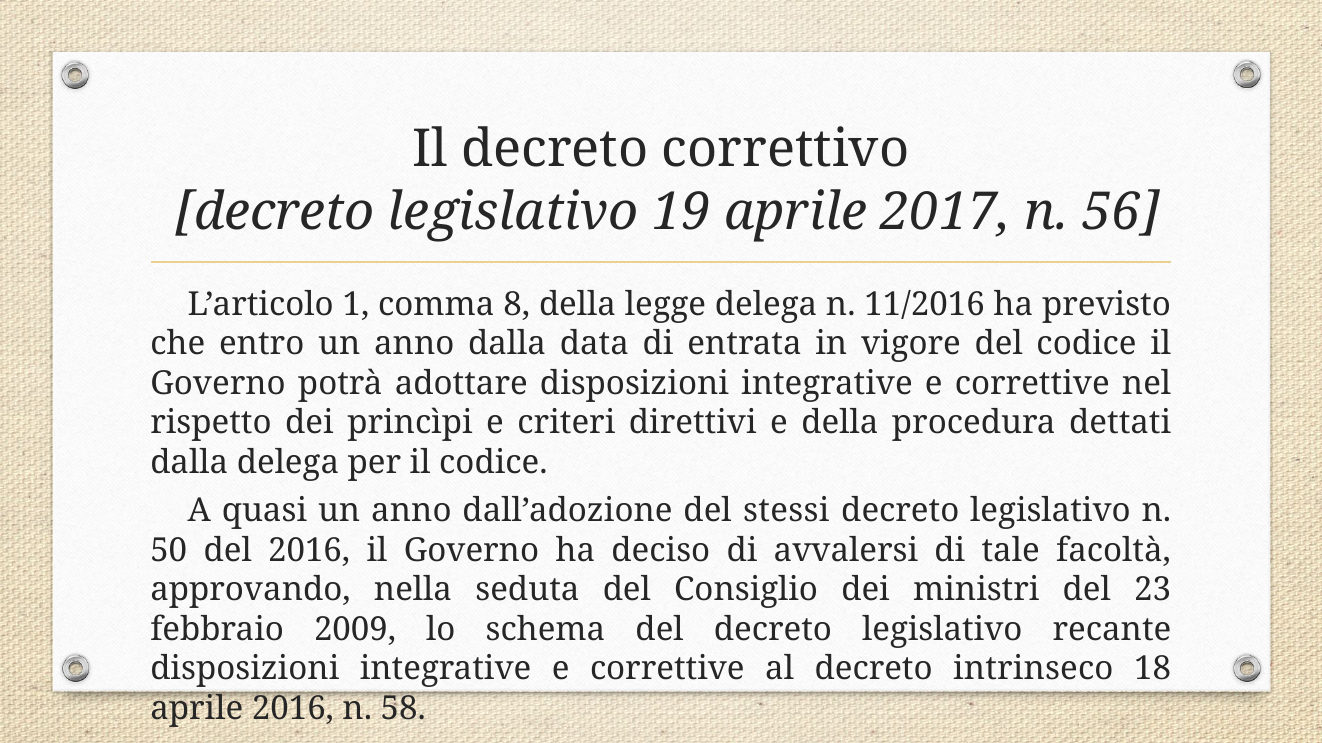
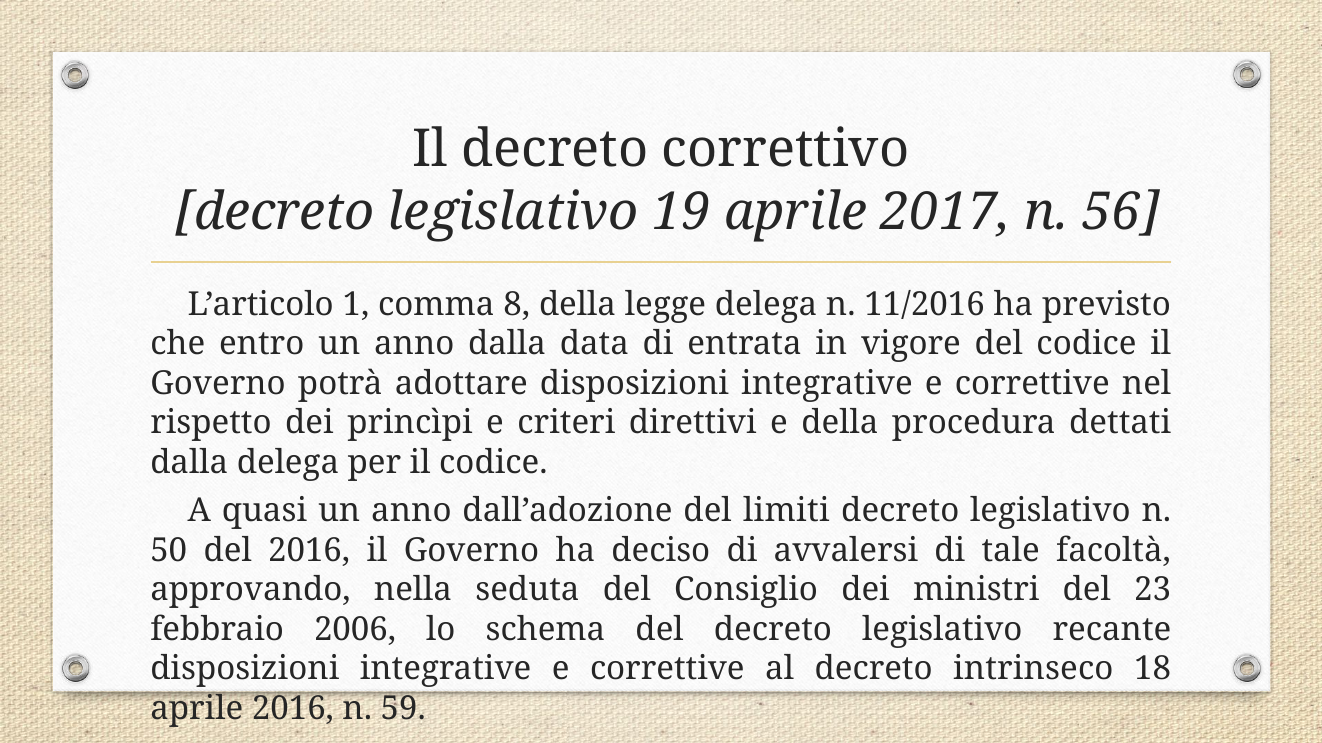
stessi: stessi -> limiti (786, 511)
2009: 2009 -> 2006 (355, 630)
58: 58 -> 59 (403, 709)
